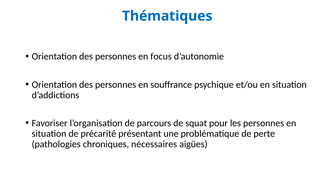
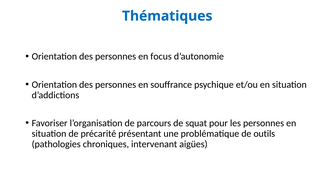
perte: perte -> outils (264, 134)
nécessaires: nécessaires -> intervenant (154, 144)
